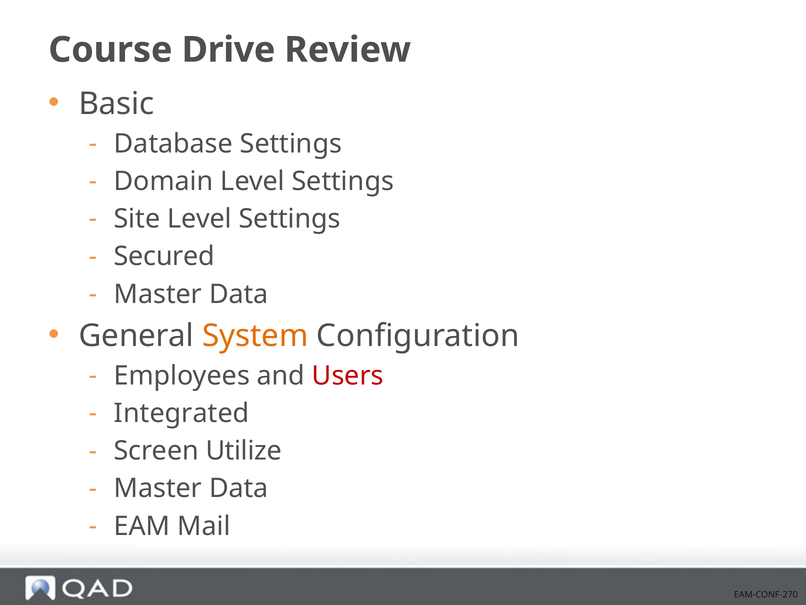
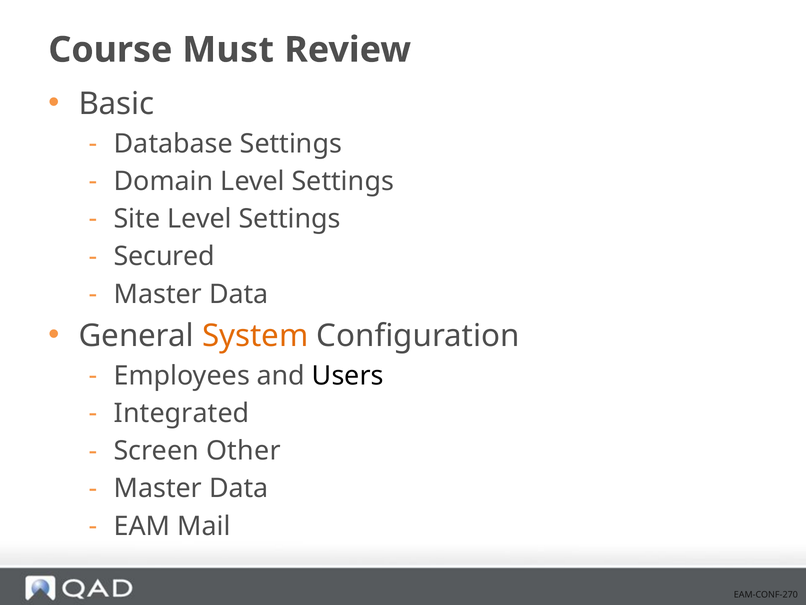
Drive: Drive -> Must (228, 50)
Users colour: red -> black (348, 375)
Utilize: Utilize -> Other (243, 451)
